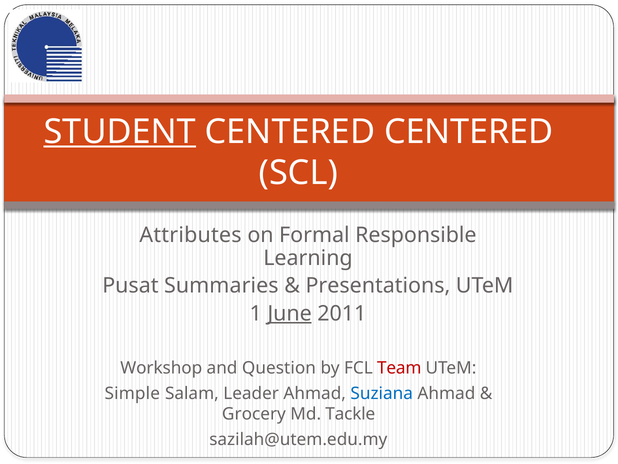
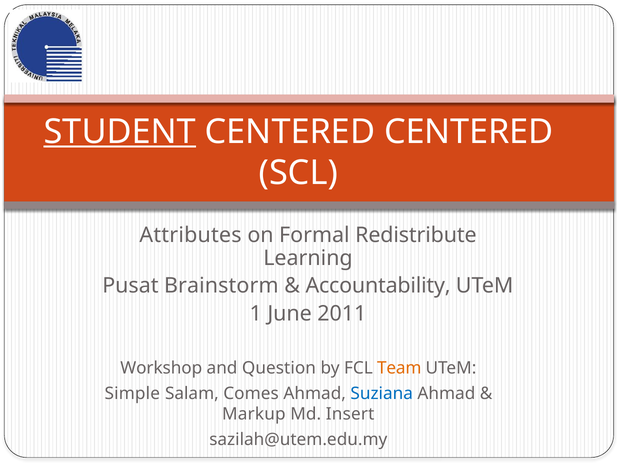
Responsible: Responsible -> Redistribute (416, 235)
Summaries: Summaries -> Brainstorm (221, 285)
Presentations: Presentations -> Accountability (378, 285)
June underline: present -> none (290, 313)
Team colour: red -> orange (399, 367)
Leader: Leader -> Comes (251, 393)
Grocery: Grocery -> Markup (254, 414)
Tackle: Tackle -> Insert (350, 414)
